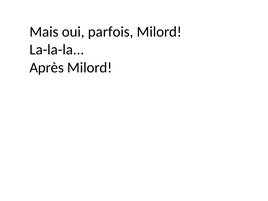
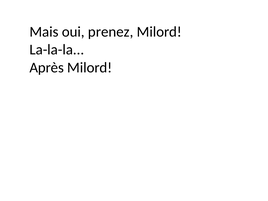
parfois: parfois -> prenez (111, 32)
